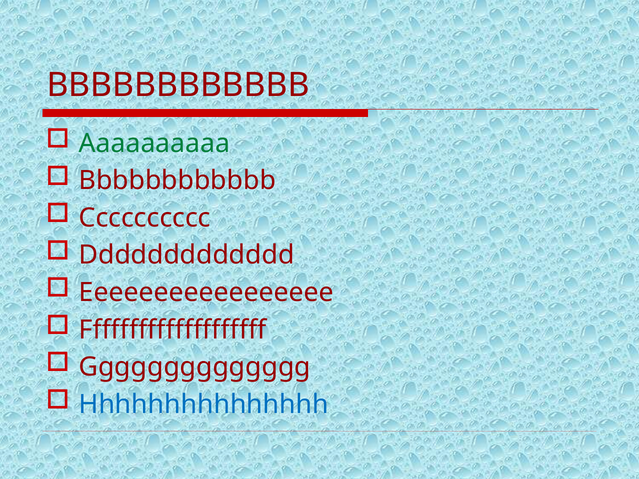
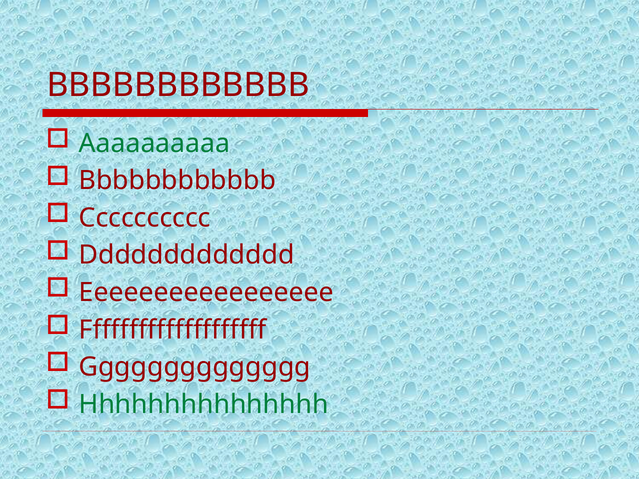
Hhhhhhhhhhhhhhh colour: blue -> green (204, 404)
